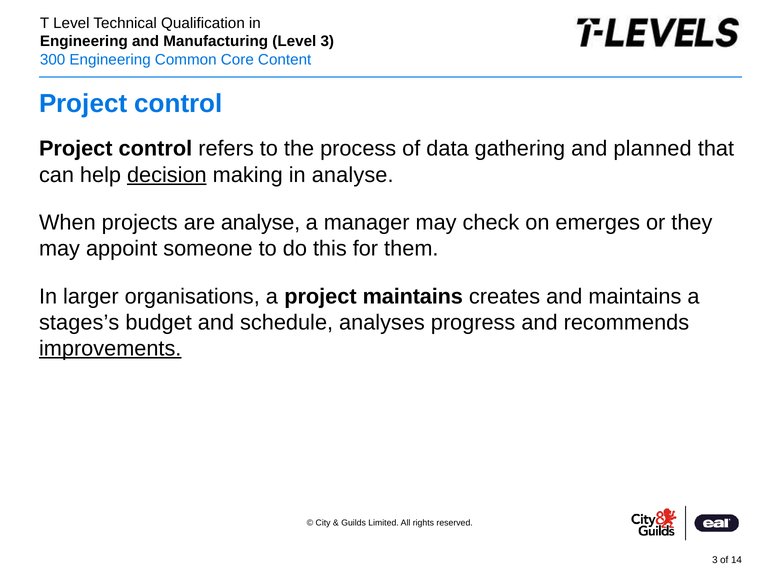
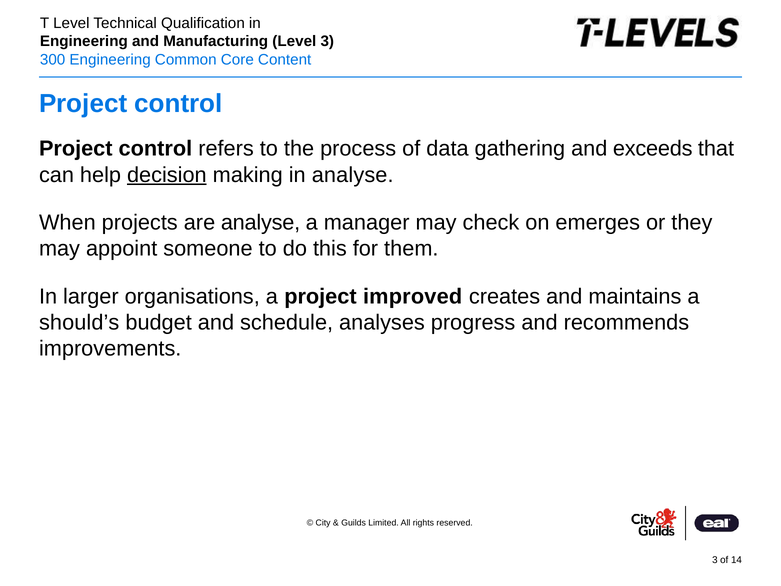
planned: planned -> exceeds (653, 149)
project maintains: maintains -> improved (413, 296)
stages’s: stages’s -> should’s (79, 322)
improvements underline: present -> none (110, 348)
